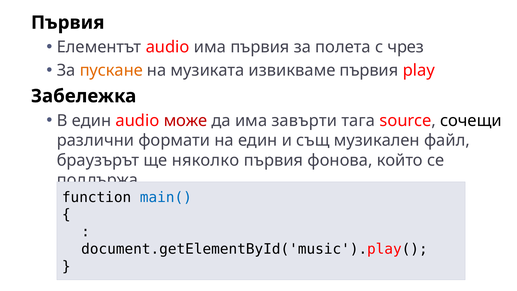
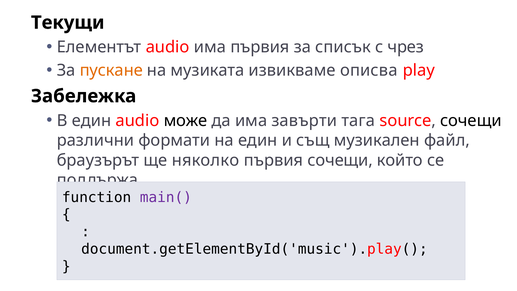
Първия: Първия -> Текущи (68, 23)
полета: полета -> списък (343, 47)
извикваме първия: първия -> описва (369, 70)
може colour: red -> black (186, 121)
първия фонова: фонова -> сочещи (340, 160)
main( colour: blue -> purple (166, 197)
